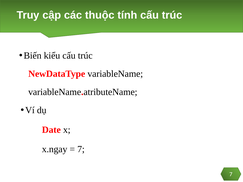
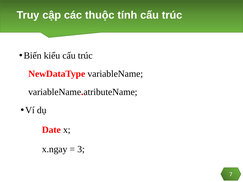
7: 7 -> 3 (81, 149)
